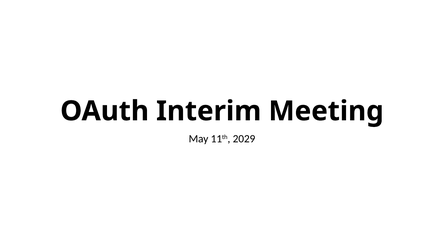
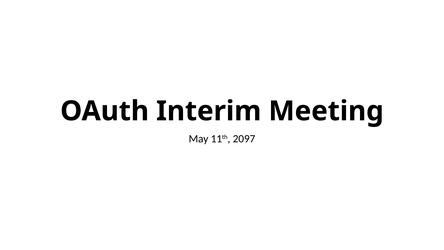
2029: 2029 -> 2097 (244, 139)
